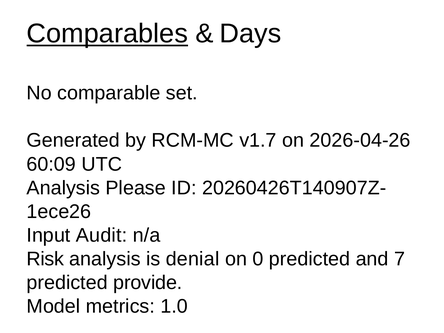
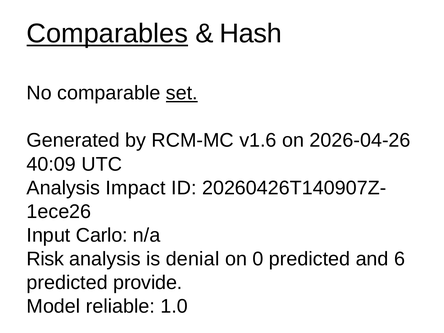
Days: Days -> Hash (251, 34)
set underline: none -> present (182, 93)
v1.7: v1.7 -> v1.6 (258, 140)
60:09: 60:09 -> 40:09 (51, 164)
Please: Please -> Impact (136, 188)
Audit: Audit -> Carlo (102, 235)
7: 7 -> 6 (400, 259)
metrics: metrics -> reliable (120, 306)
